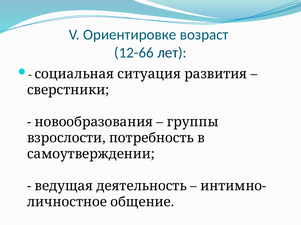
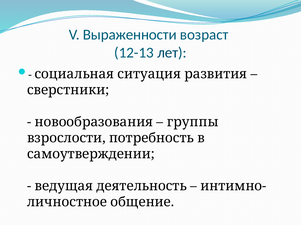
Ориентировке: Ориентировке -> Выраженности (130, 35)
12-66: 12-66 -> 12-13 (134, 53)
